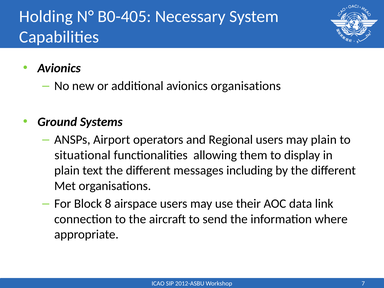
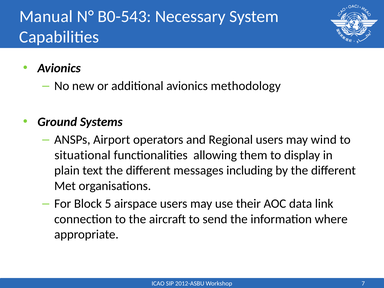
Holding: Holding -> Manual (46, 17)
B0-405: B0-405 -> B0-543 (124, 17)
avionics organisations: organisations -> methodology (246, 86)
may plain: plain -> wind (324, 140)
8: 8 -> 5 (108, 204)
